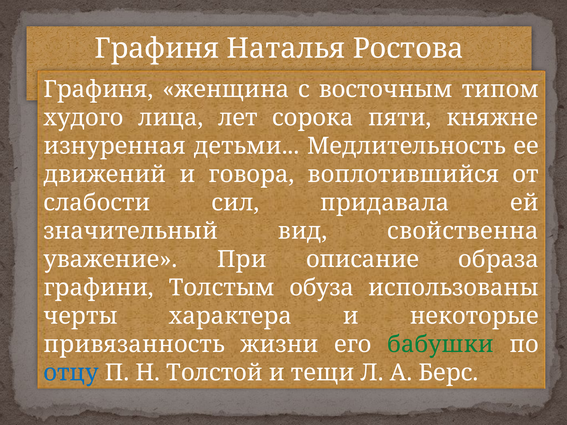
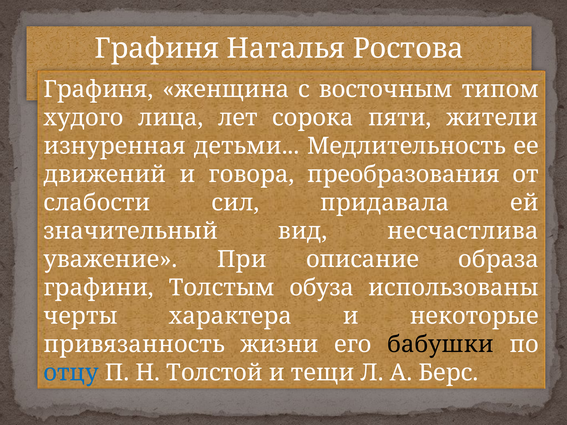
княжне: княжне -> жители (492, 118)
воплотившийся: воплотившийся -> преобразования (404, 175)
свойственна: свойственна -> несчастлива (463, 231)
бабушки colour: green -> black (441, 345)
